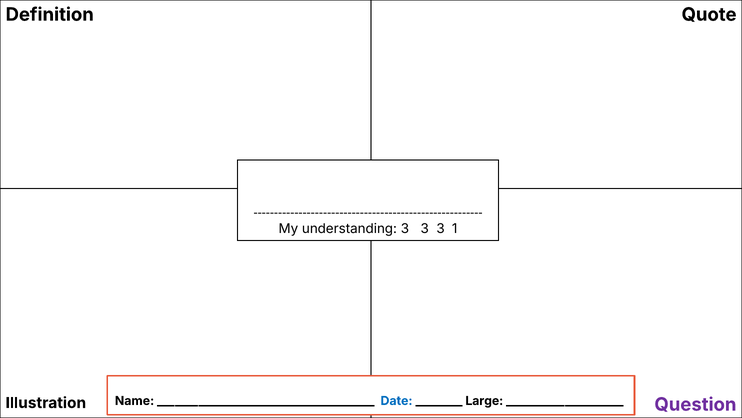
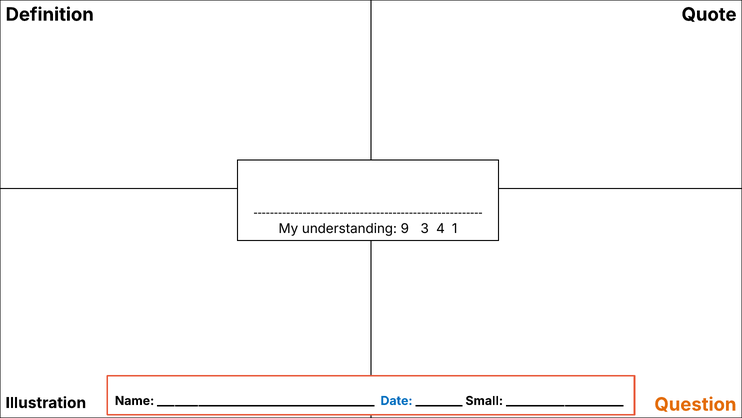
understanding 3: 3 -> 9 (405, 229)
3: 3 -> 4 (441, 229)
Large: Large -> Small (484, 400)
Question colour: purple -> orange (695, 404)
